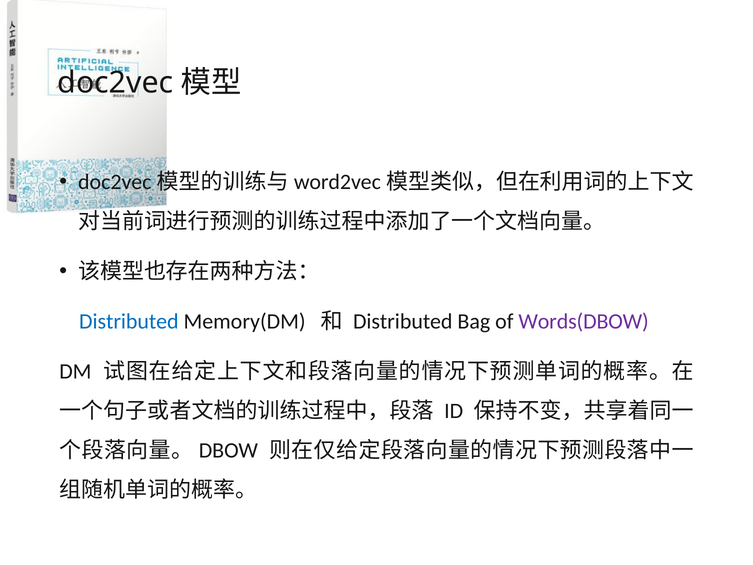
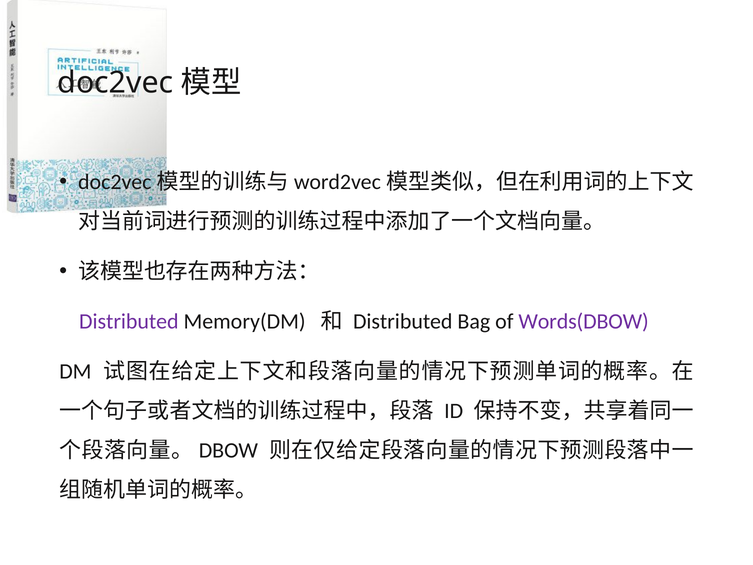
Distributed colour: blue -> purple (129, 321)
